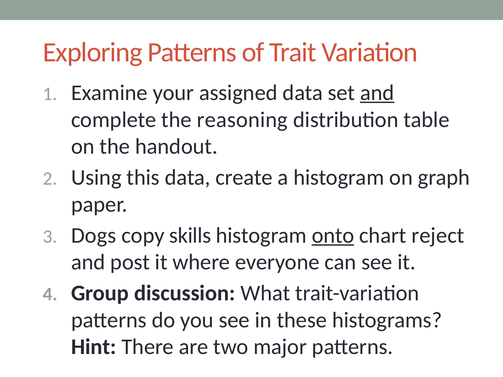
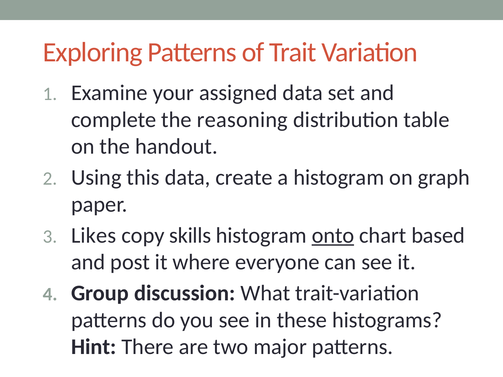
and underline: present -> none (377, 93)
Dogs: Dogs -> Likes (94, 236)
reject: reject -> based (438, 236)
